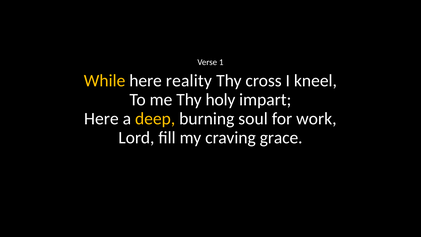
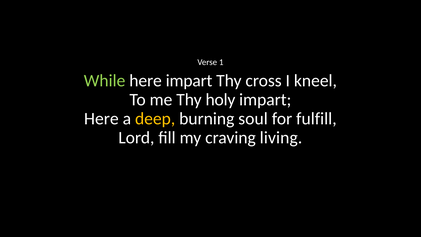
While colour: yellow -> light green (105, 81)
here reality: reality -> impart (189, 81)
work: work -> fulfill (316, 119)
grace: grace -> living (281, 138)
